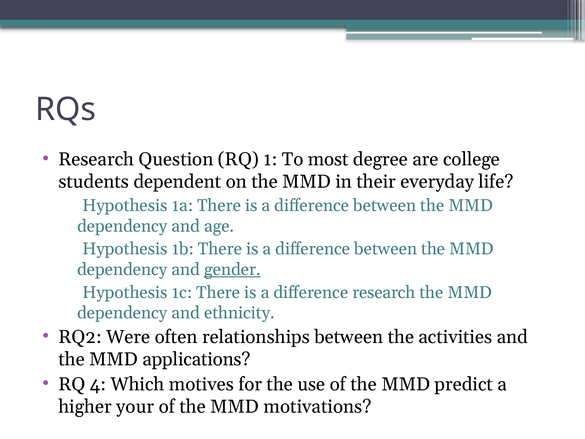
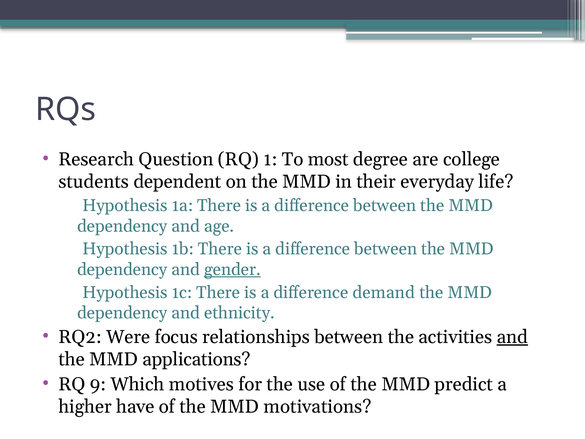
difference research: research -> demand (384, 292)
often: often -> focus (176, 337)
and underline: none -> present (512, 337)
4: 4 -> 9 (98, 384)
your: your -> have (135, 406)
